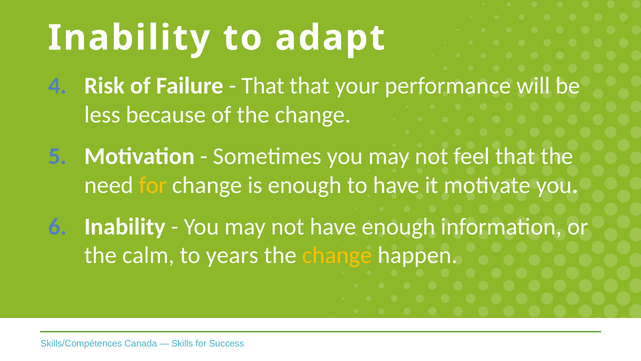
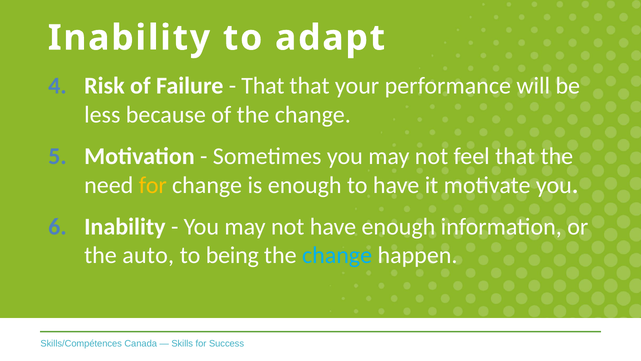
calm: calm -> auto (148, 255)
years: years -> being (232, 255)
change colour: yellow -> light blue (337, 255)
